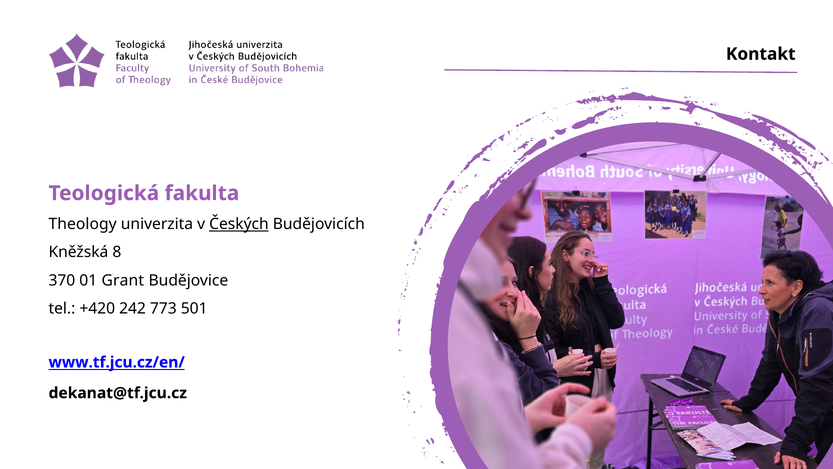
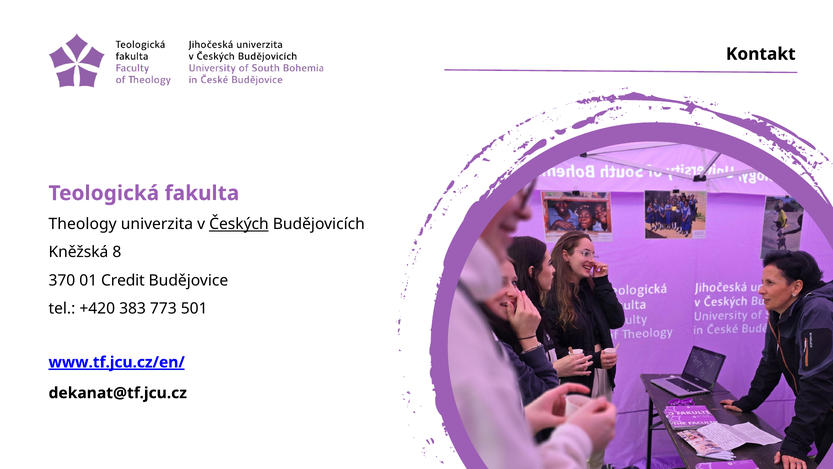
Grant: Grant -> Credit (123, 280)
242: 242 -> 383 (133, 308)
www.tf.jcu.cz/en/ underline: none -> present (117, 362)
